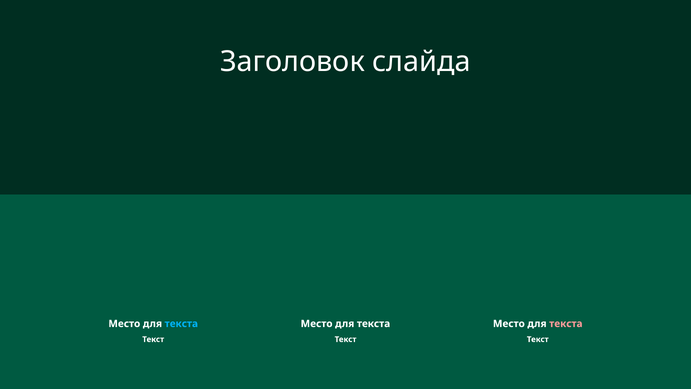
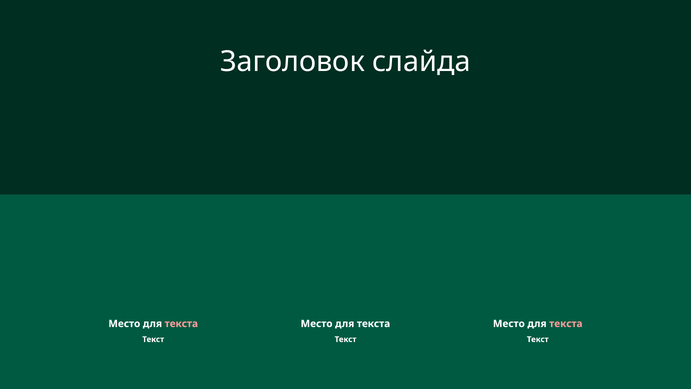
текста colour: light blue -> pink (181, 323)
